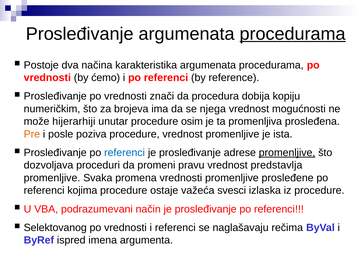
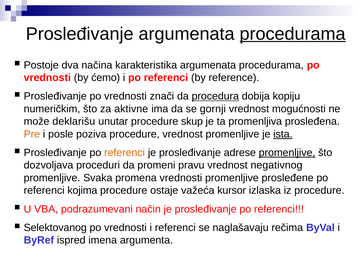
procedura underline: none -> present (215, 96)
brojeva: brojeva -> aktivne (131, 109)
njega: njega -> gornji (213, 109)
hijerarhiji: hijerarhiji -> deklarišu (74, 121)
osim: osim -> skup (192, 121)
ista underline: none -> present (283, 134)
referenci colour: blue -> orange (125, 153)
predstavlja: predstavlja -> negativnog (277, 165)
svesci: svesci -> kursor (232, 190)
